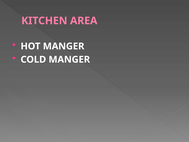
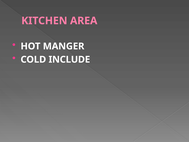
COLD MANGER: MANGER -> INCLUDE (69, 59)
